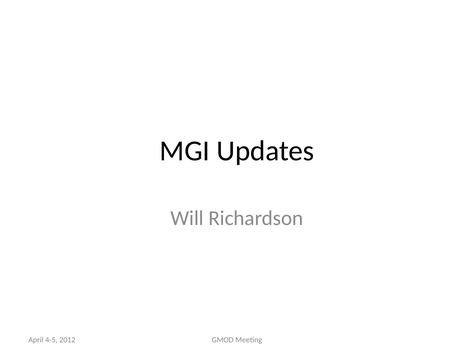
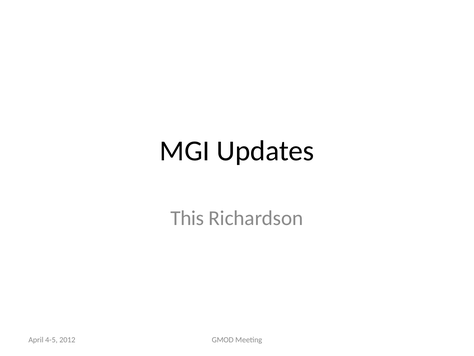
Will: Will -> This (187, 218)
